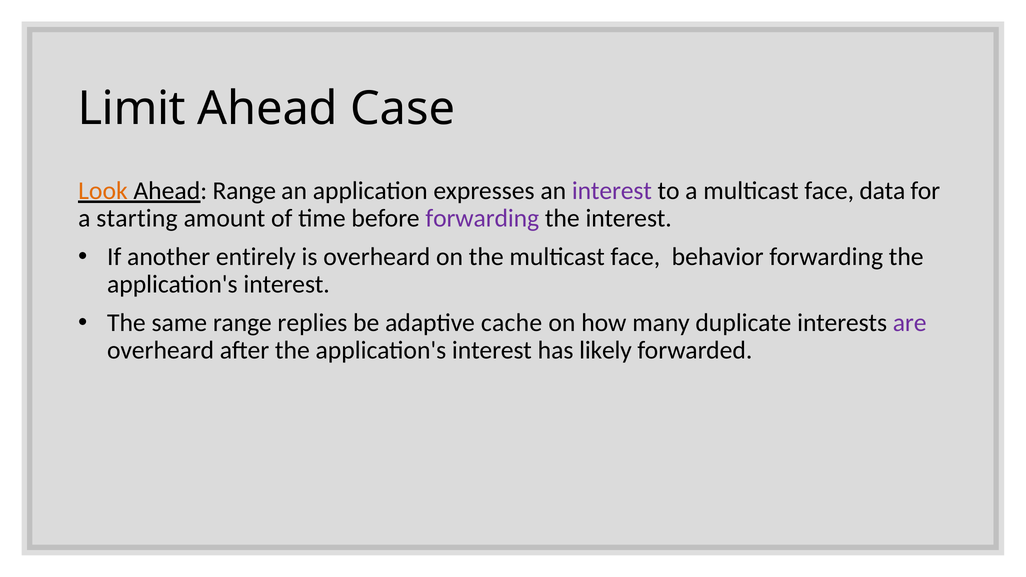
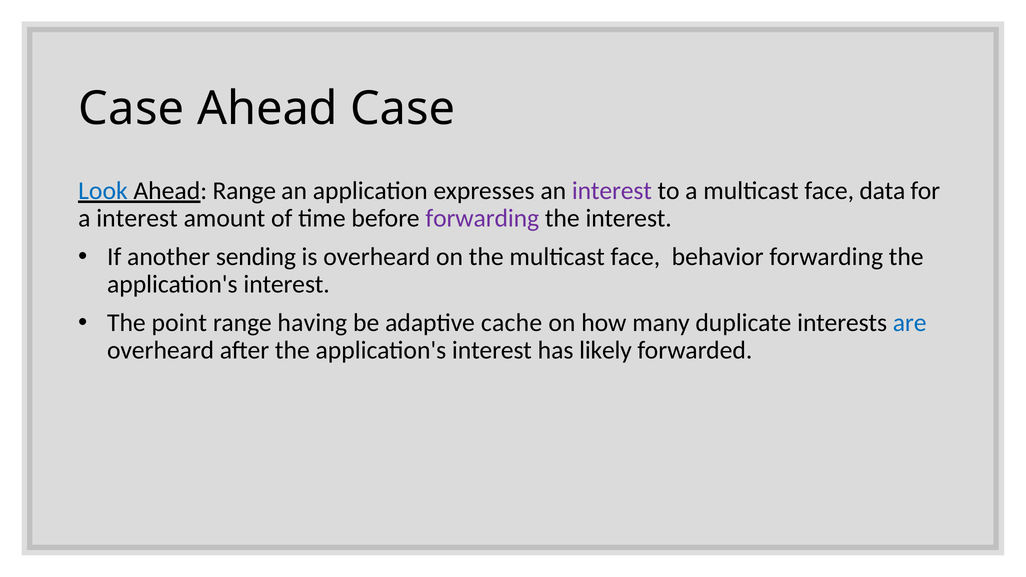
Limit: Limit -> Case (131, 109)
Look colour: orange -> blue (103, 191)
a starting: starting -> interest (137, 218)
entirely: entirely -> sending (256, 257)
same: same -> point (179, 323)
replies: replies -> having (312, 323)
are colour: purple -> blue (910, 323)
